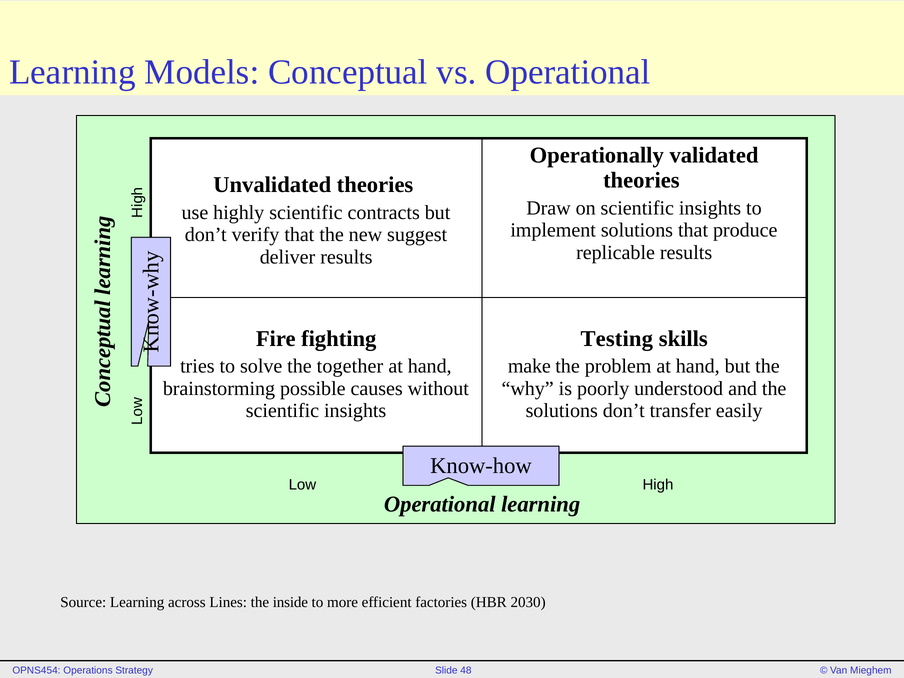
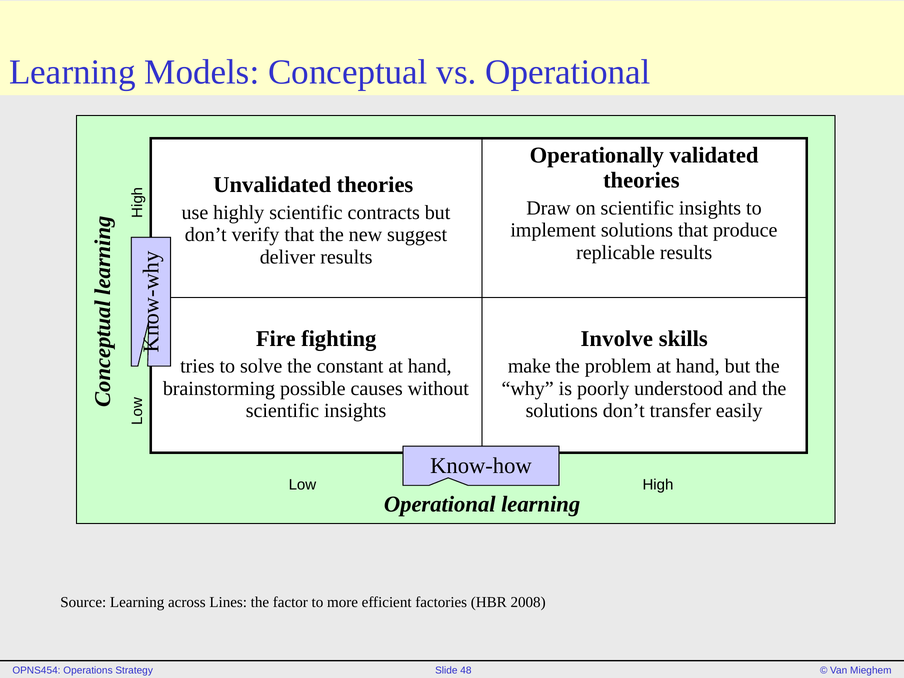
Testing: Testing -> Involve (617, 339)
together: together -> constant (350, 366)
inside: inside -> factor (290, 602)
2030: 2030 -> 2008 (528, 602)
